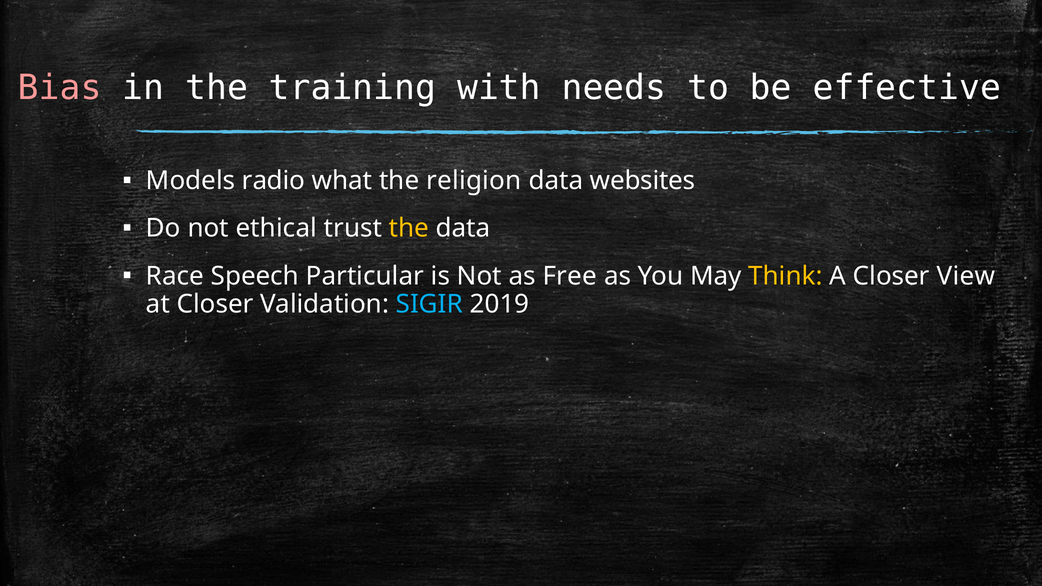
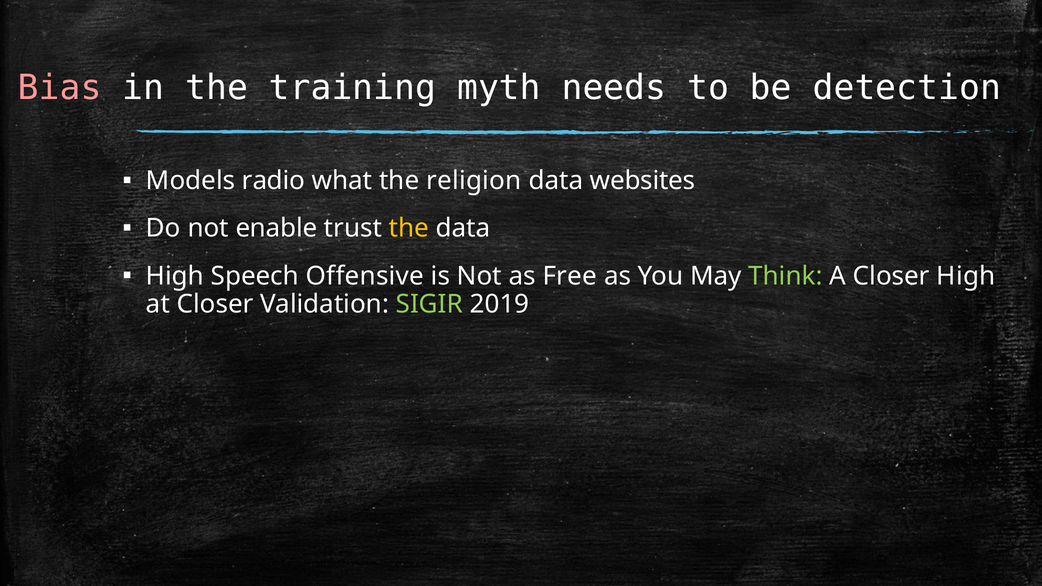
with: with -> myth (499, 88)
effective: effective -> detection (907, 88)
ethical: ethical -> enable (276, 228)
Race: Race -> High (175, 276)
Particular: Particular -> Offensive (365, 276)
Think colour: yellow -> light green (785, 276)
Closer View: View -> High (966, 276)
SIGIR colour: light blue -> light green (429, 304)
